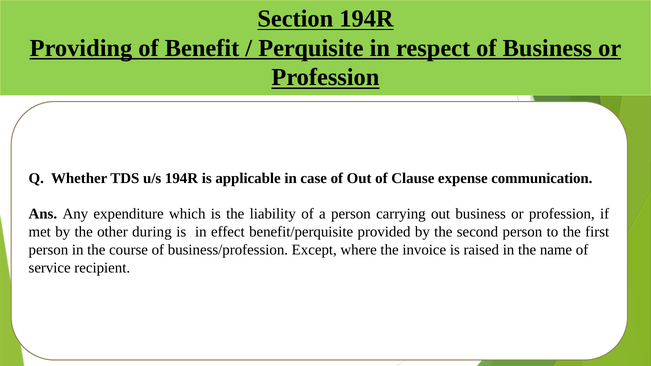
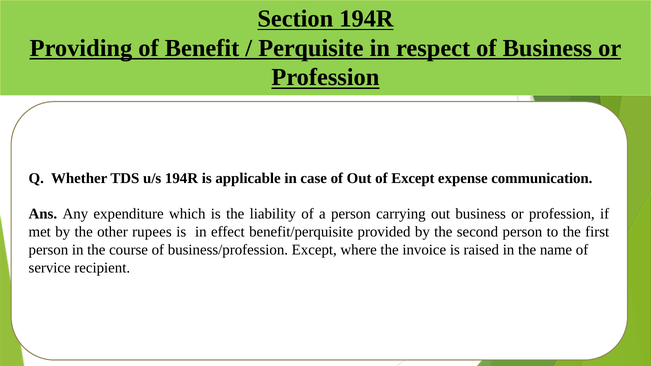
of Clause: Clause -> Except (413, 178)
during: during -> rupees (152, 232)
